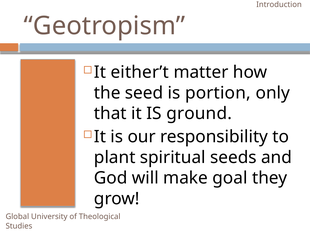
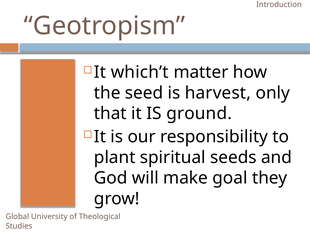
either’t: either’t -> which’t (140, 72)
portion: portion -> harvest (218, 93)
